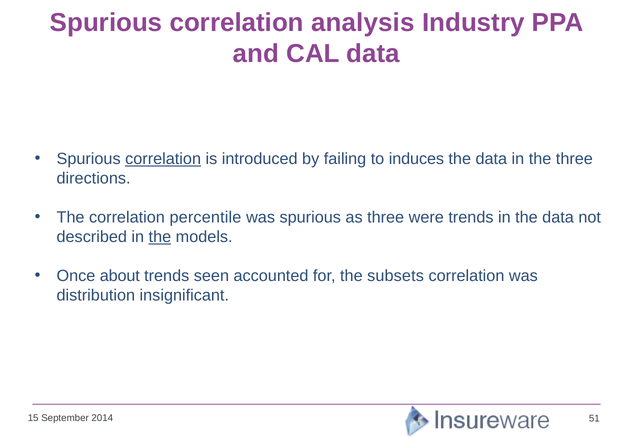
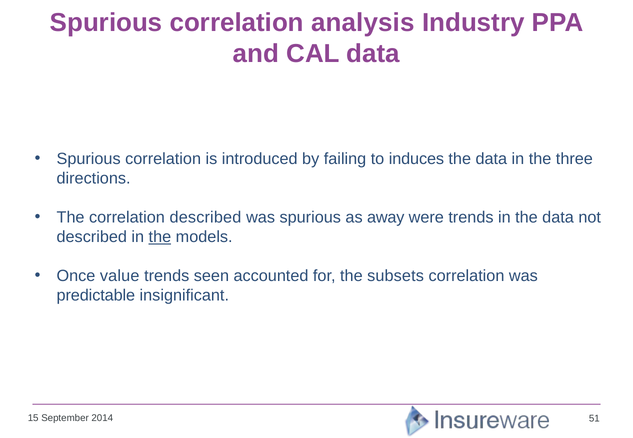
correlation underline: present -> none (163, 159)
correlation percentile: percentile -> described (205, 218)
as three: three -> away (386, 218)
about: about -> value (120, 276)
distribution: distribution -> predictable (96, 295)
